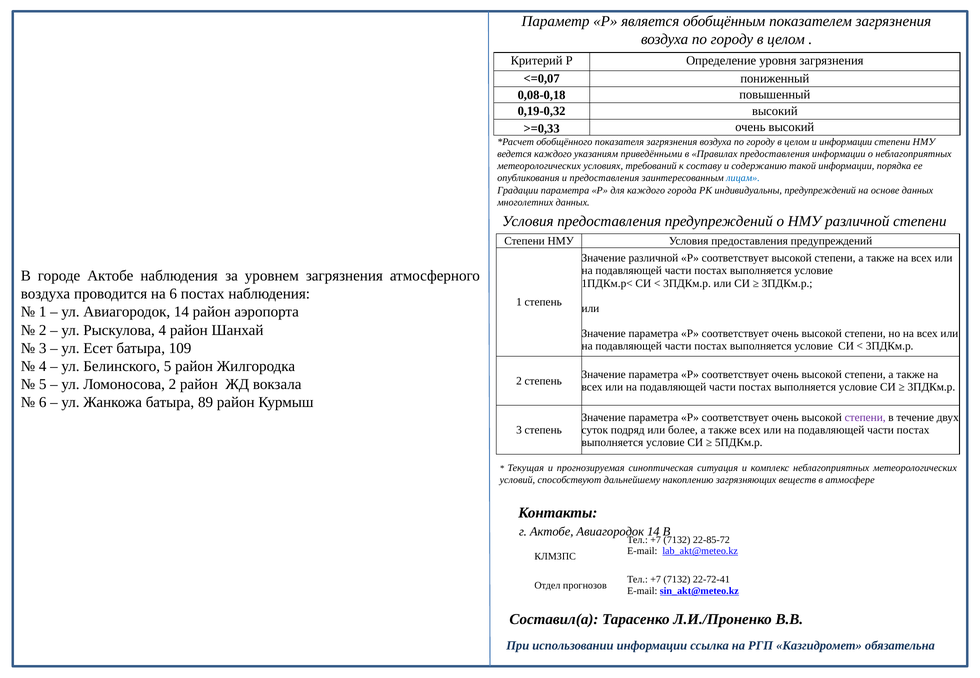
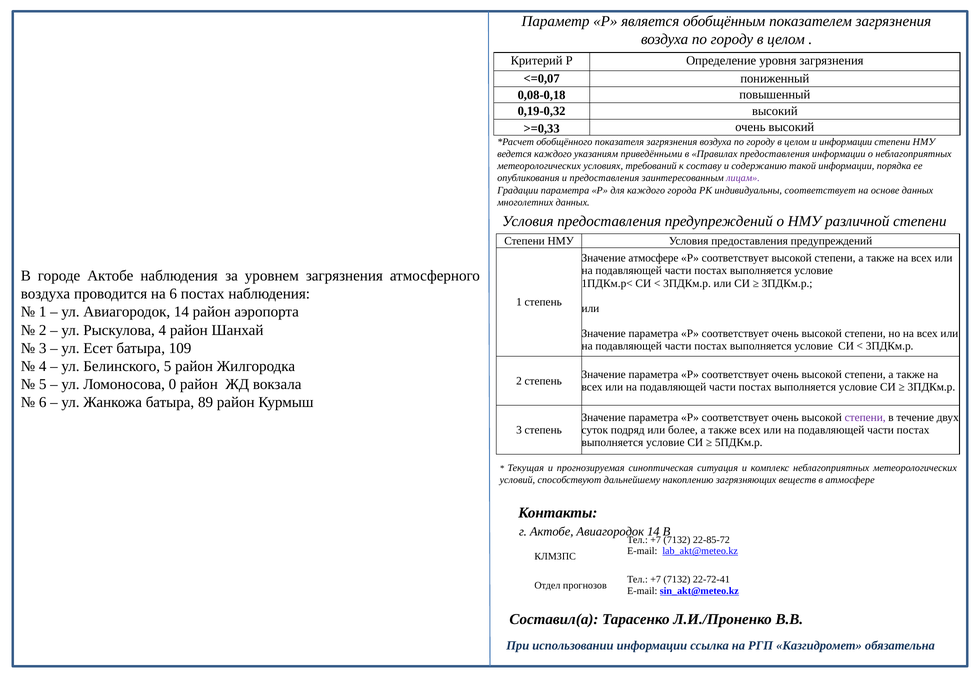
лицам colour: blue -> purple (743, 178)
индивидуальны предупреждений: предупреждений -> соответствует (820, 190)
Значение различной: различной -> атмосфере (653, 258)
Ломоносова 2: 2 -> 0 (172, 385)
